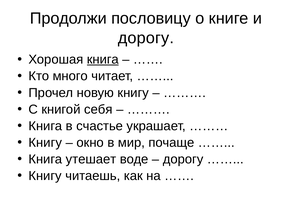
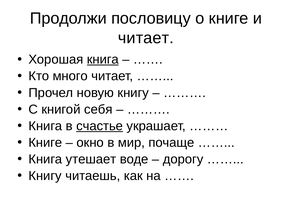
дорогу: дорогу -> читает (146, 38)
счастье underline: none -> present (100, 126)
Книгу: Книгу -> Книге (45, 143)
